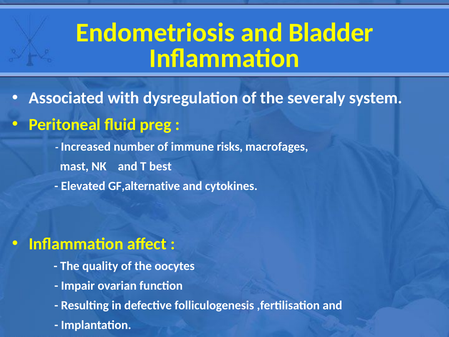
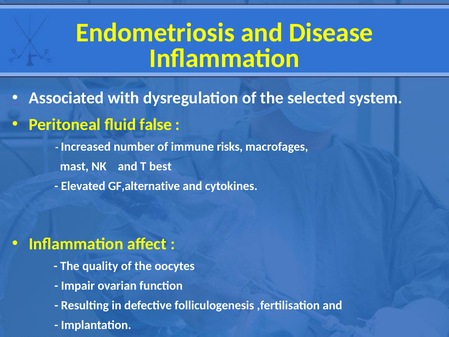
Bladder: Bladder -> Disease (331, 33)
severaly: severaly -> selected (316, 98)
preg: preg -> false (156, 125)
